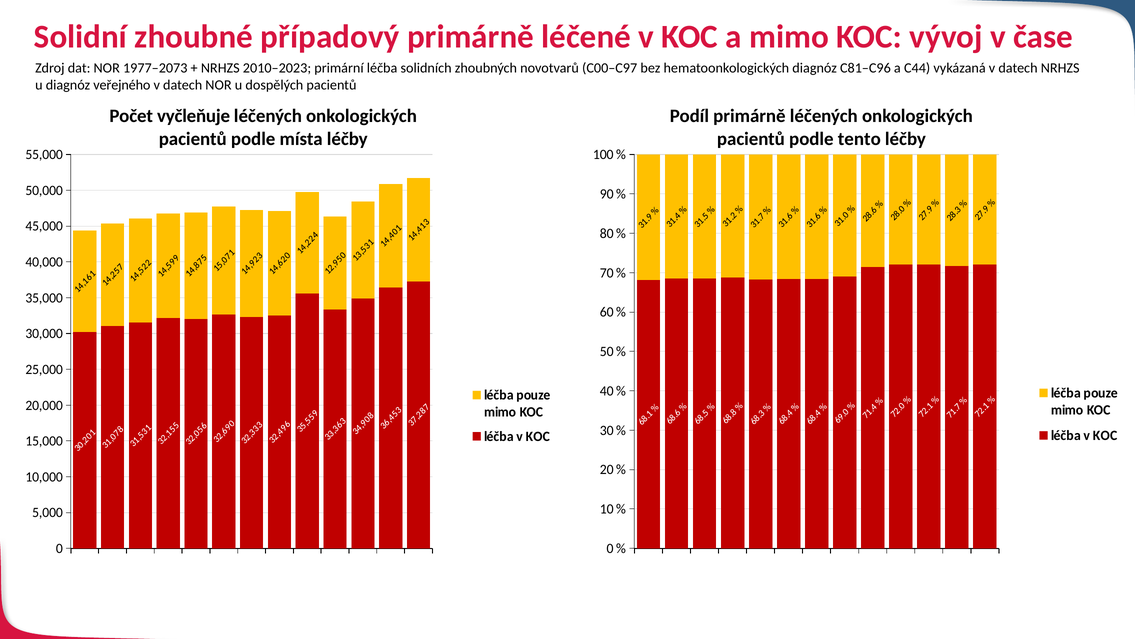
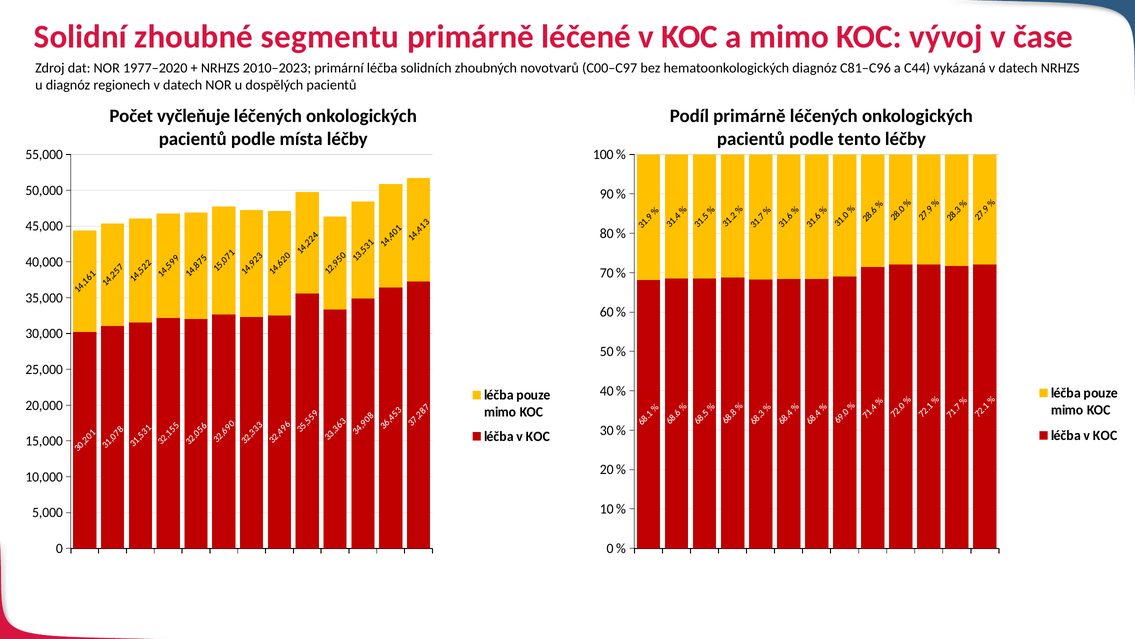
případový: případový -> segmentu (330, 37)
1977–2073: 1977–2073 -> 1977–2020 (155, 68)
veřejného: veřejného -> regionech (122, 85)
